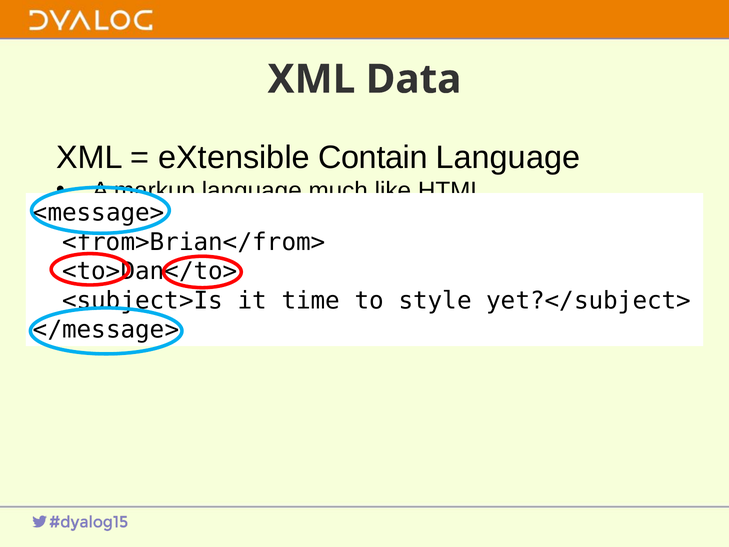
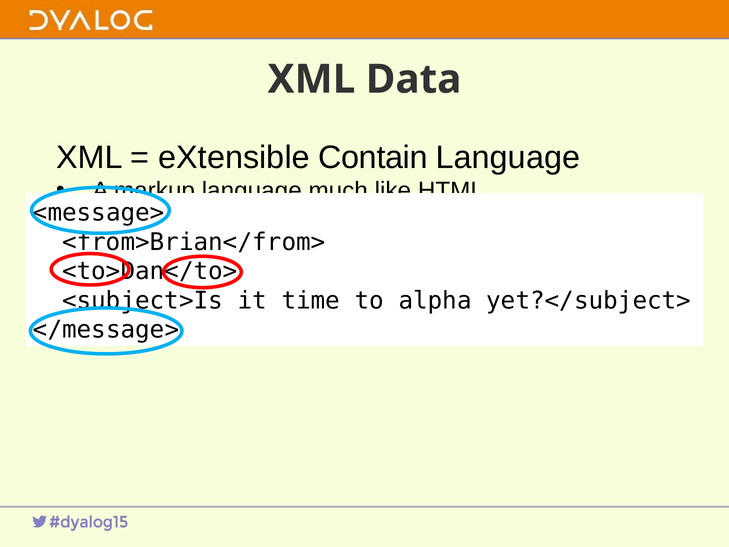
style: style -> alpha (435, 300)
